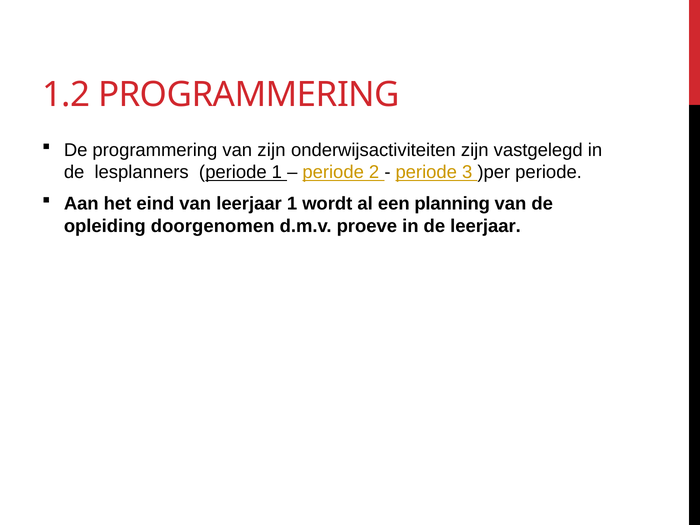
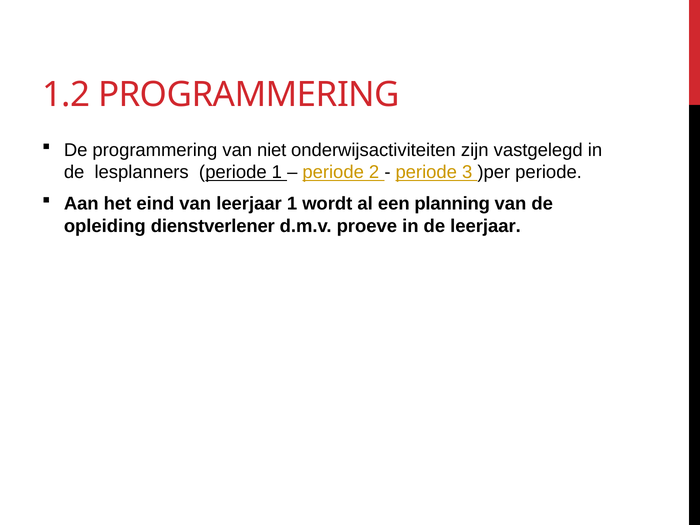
van zijn: zijn -> niet (272, 150)
doorgenomen: doorgenomen -> dienstverlener (213, 226)
